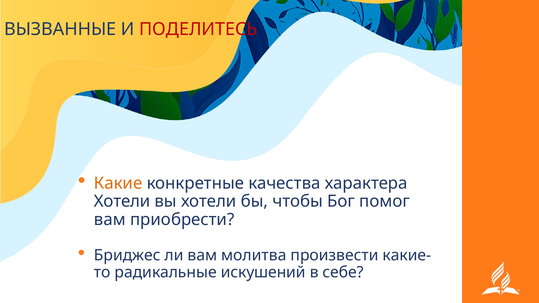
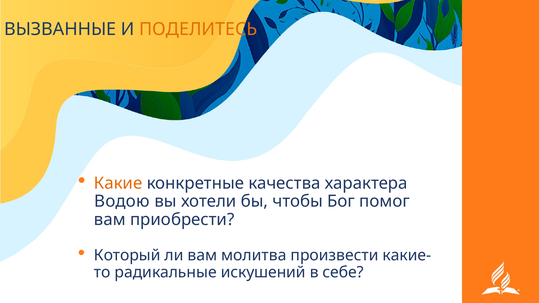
ПОДЕЛИТЕСЬ colour: red -> orange (198, 29)
Хотели: Хотели -> Водою (122, 201)
Бриджес: Бриджес -> Который (127, 255)
